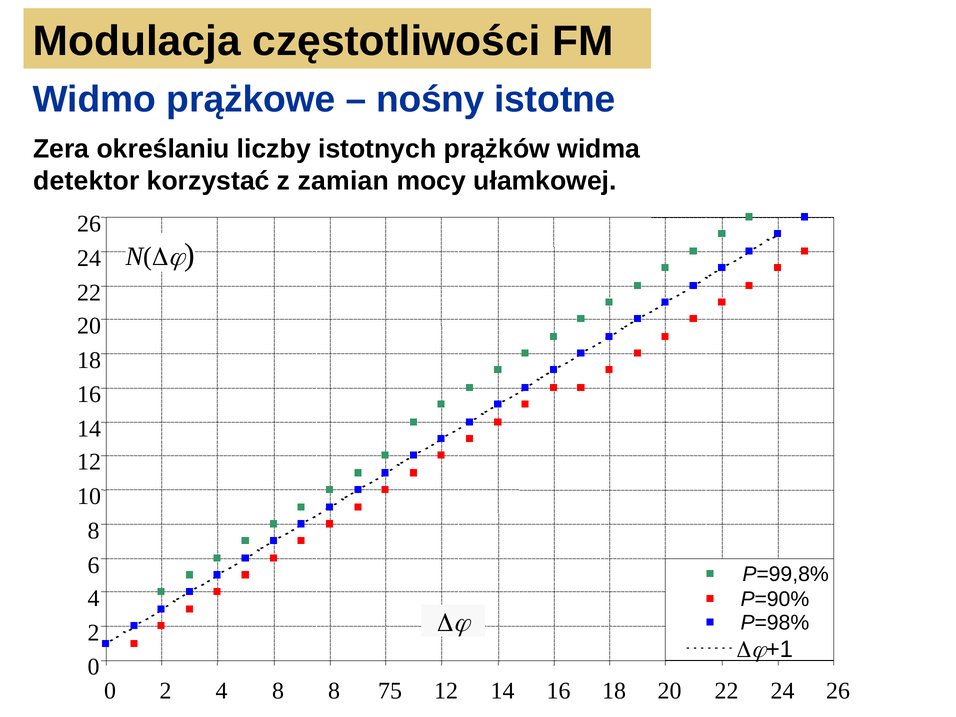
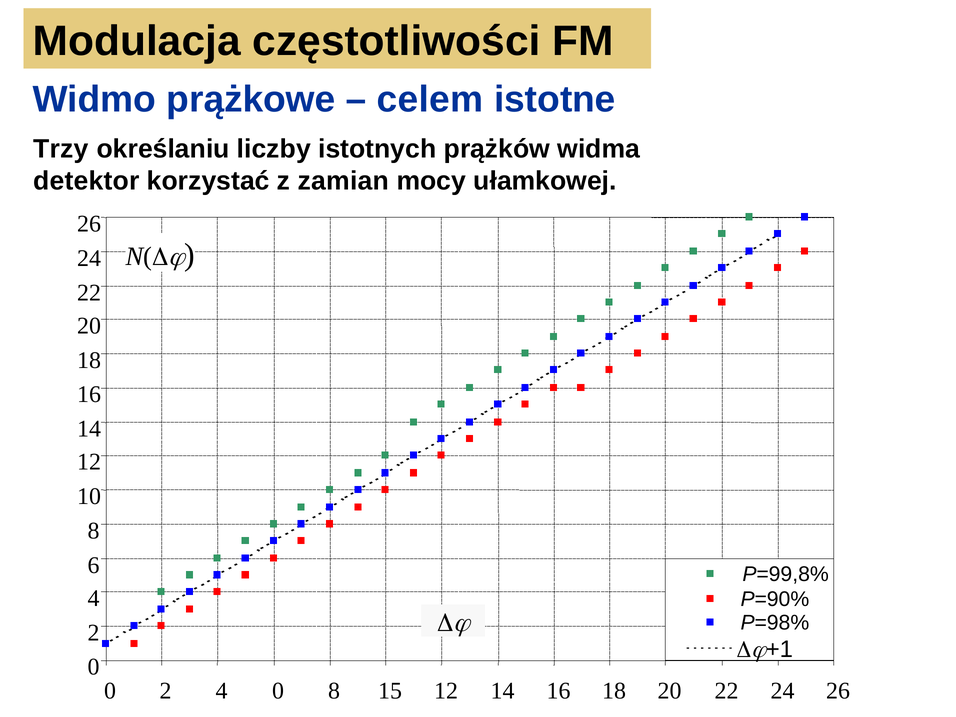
nośny: nośny -> celem (430, 99)
Zera: Zera -> Trzy (61, 149)
4 8: 8 -> 0 (278, 691)
75: 75 -> 15 (390, 691)
